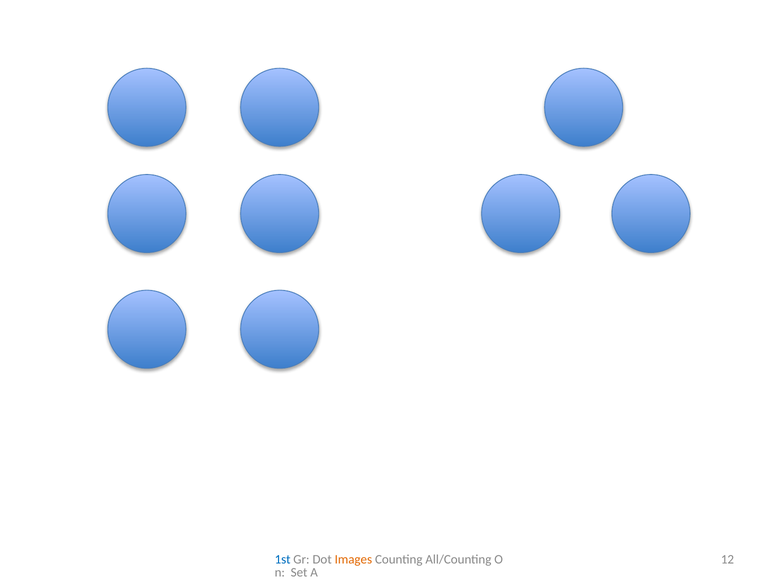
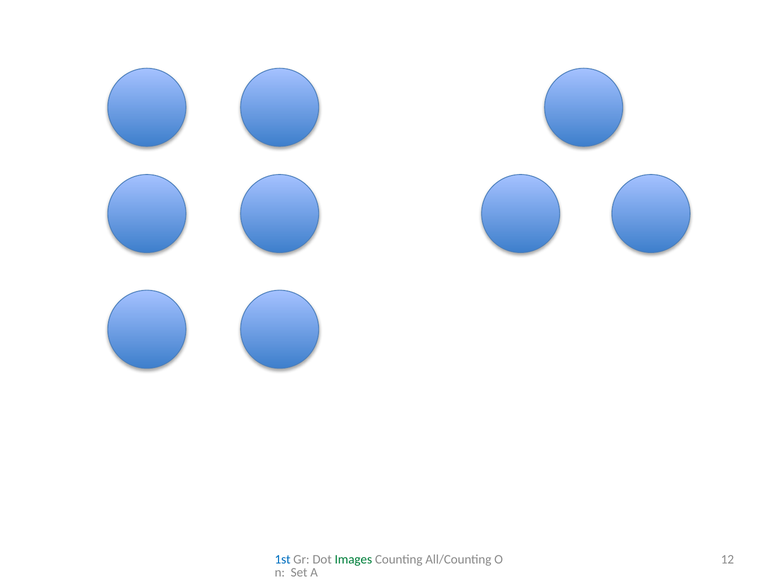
Images colour: orange -> green (353, 559)
